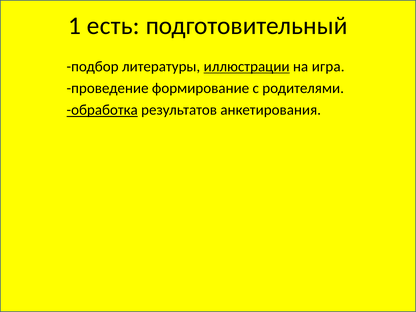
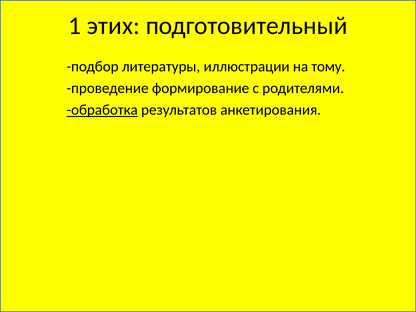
есть: есть -> этих (113, 26)
иллюстрации underline: present -> none (247, 67)
игра: игра -> тому (328, 67)
